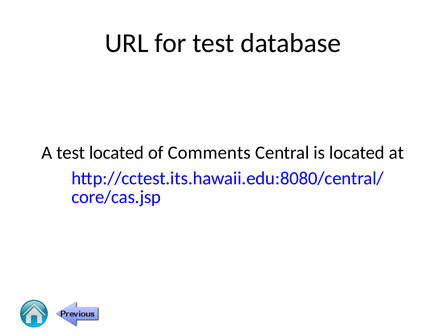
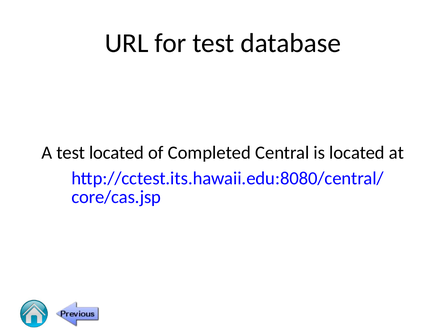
Comments: Comments -> Completed (209, 152)
